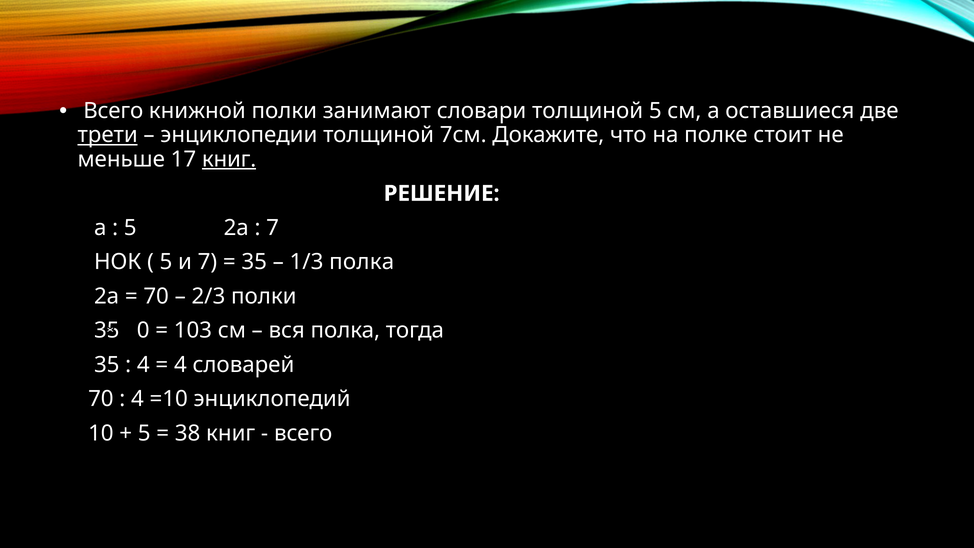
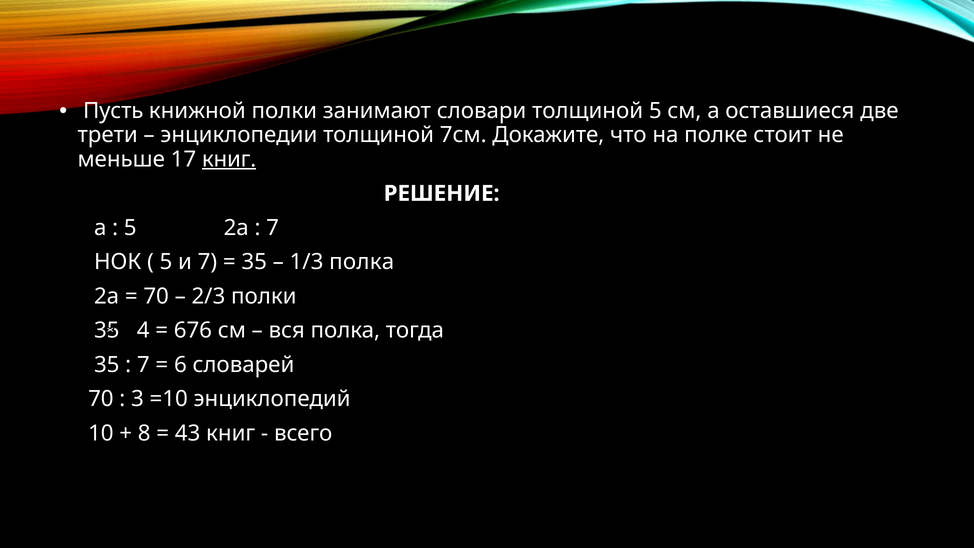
Всего: Всего -> Пусть (113, 111)
трети underline: present -> none (108, 135)
0: 0 -> 4 (143, 330)
103: 103 -> 676 (193, 330)
4: 4 -> 7 (143, 365)
4: 4 -> 6 (180, 365)
4: 4 -> 3 (137, 399)
5: 5 -> 8 (144, 433)
38: 38 -> 43 (188, 433)
